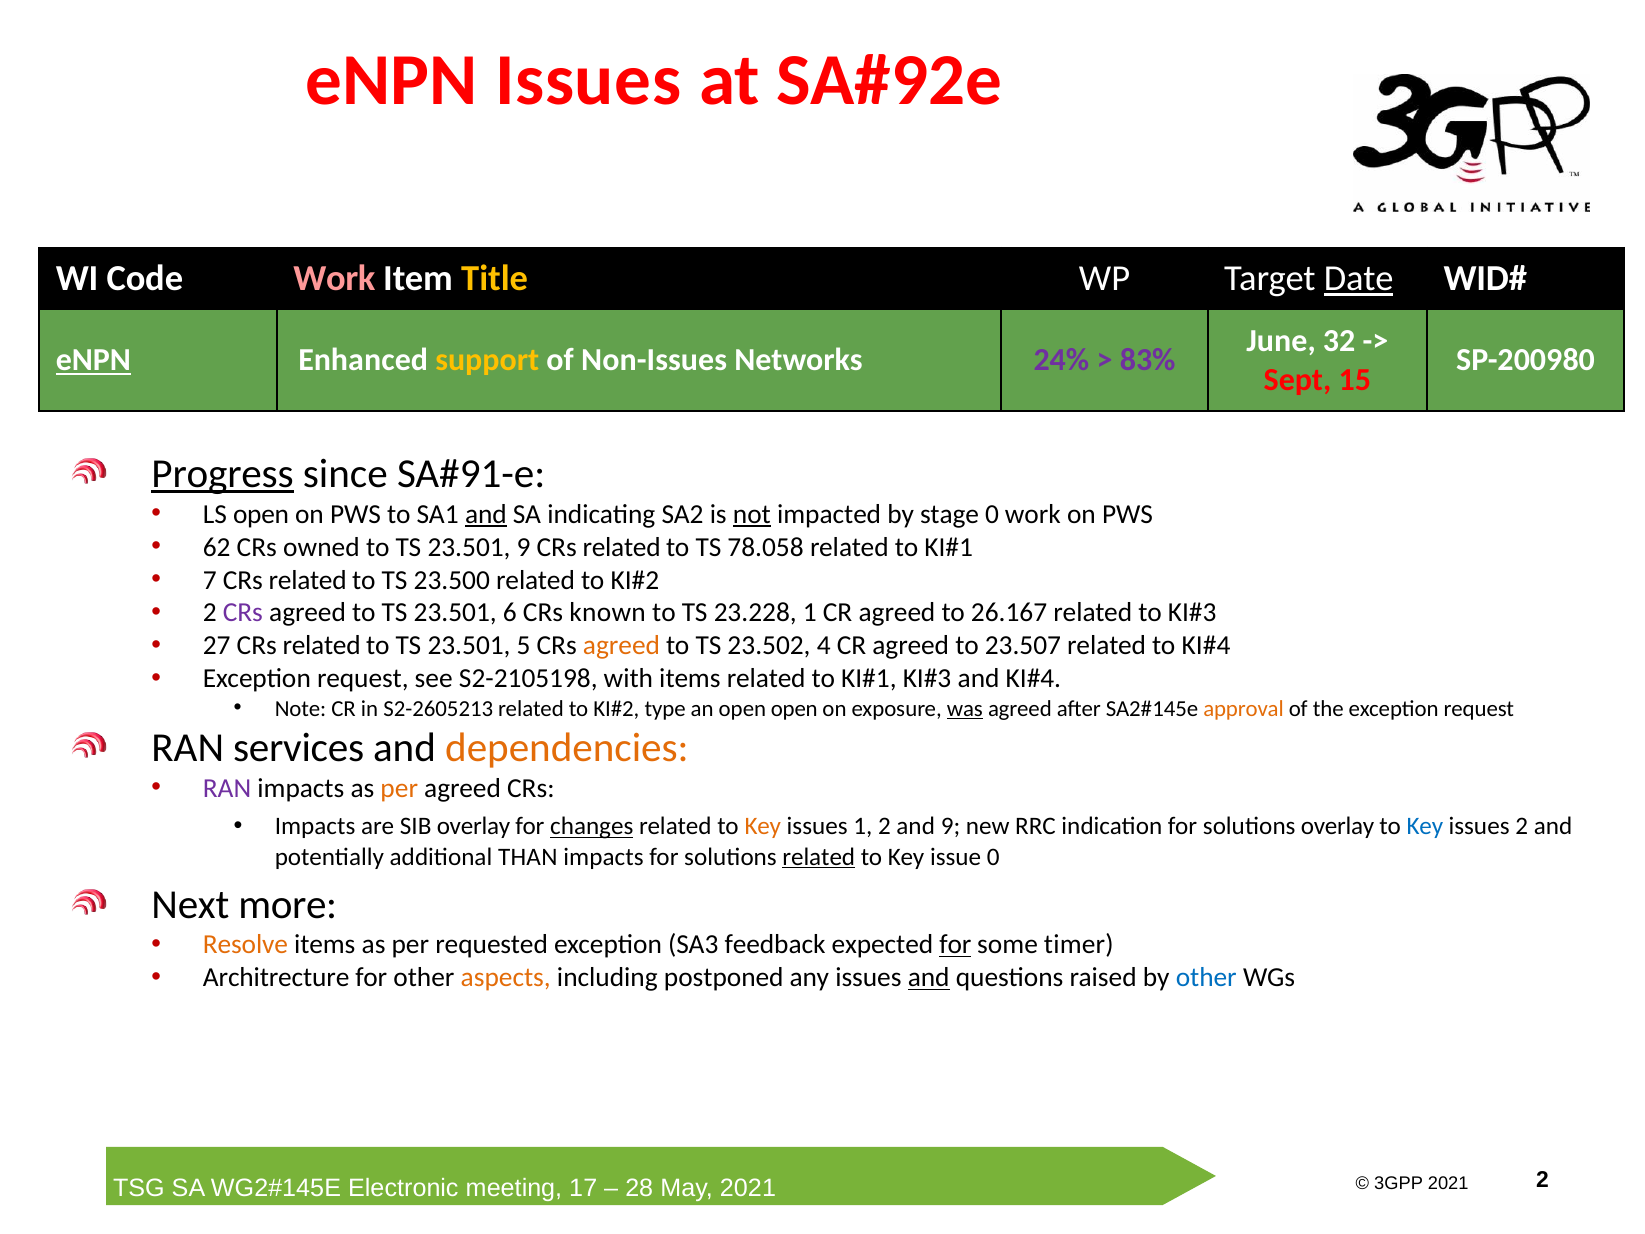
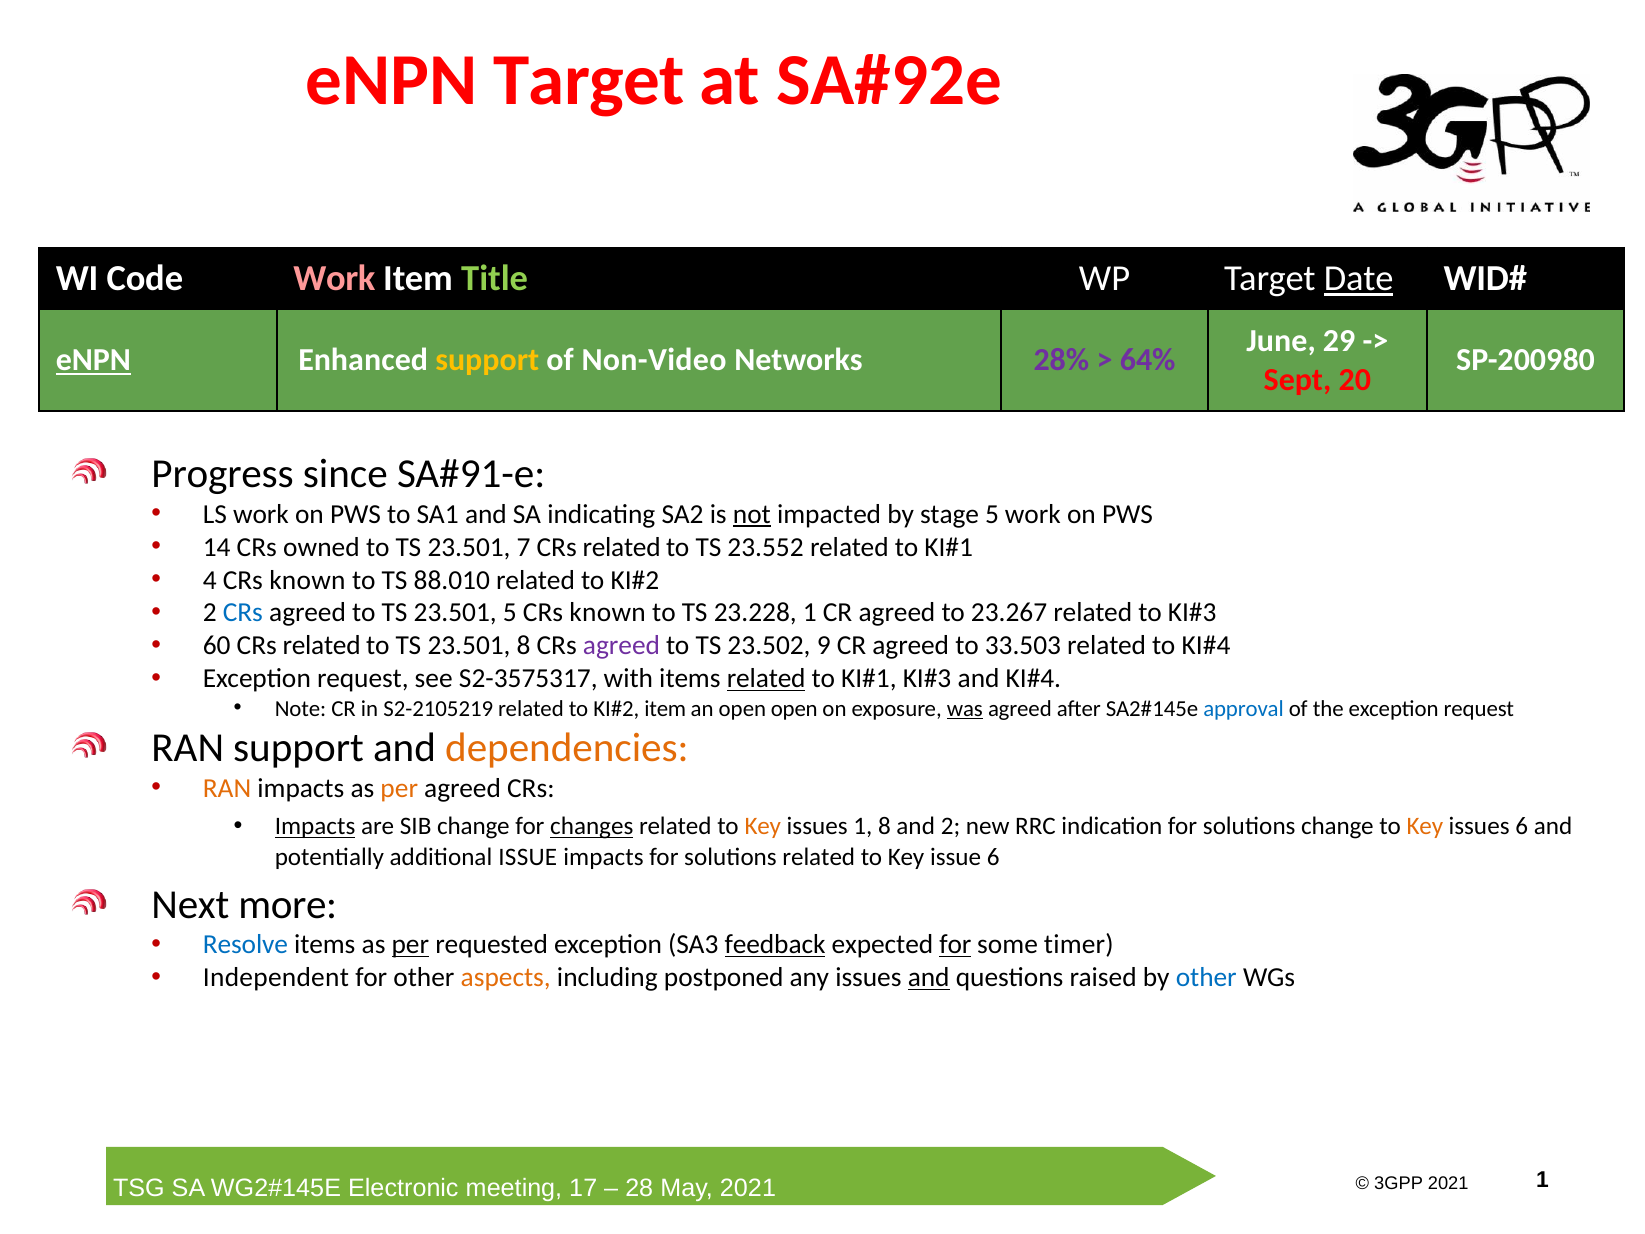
eNPN Issues: Issues -> Target (589, 80)
Title colour: yellow -> light green (495, 279)
32: 32 -> 29 (1339, 341)
Non-Issues: Non-Issues -> Non-Video (654, 360)
24%: 24% -> 28% (1061, 360)
83%: 83% -> 64% (1148, 360)
15: 15 -> 20 (1355, 380)
Progress underline: present -> none (223, 474)
LS open: open -> work (261, 514)
and underline: present -> none (486, 514)
stage 0: 0 -> 5 (992, 514)
62: 62 -> 14 (217, 547)
23.501 9: 9 -> 7 (524, 547)
78.058: 78.058 -> 23.552 (766, 547)
7: 7 -> 4 (210, 580)
related: related -> known (307, 580)
23.500: 23.500 -> 88.010 (452, 580)
CRs colour: purple -> blue (243, 613)
23.501 6: 6 -> 5 (510, 613)
26.167: 26.167 -> 23.267 (1009, 613)
27: 27 -> 60 (217, 646)
23.501 5: 5 -> 8 (524, 646)
agreed colour: orange -> purple (621, 646)
4: 4 -> 9 (824, 646)
23.507: 23.507 -> 33.503 (1023, 646)
S2-2105198: S2-2105198 -> S2-3575317 (528, 679)
related underline: none -> present (766, 679)
S2-2605213: S2-2605213 -> S2-2105219 (438, 708)
type: type -> item (665, 708)
approval colour: orange -> blue (1243, 708)
RAN services: services -> support (298, 748)
RAN colour: purple -> orange (227, 788)
Impacts underline: none -> present (315, 827)
SIB overlay: overlay -> change (473, 827)
1 2: 2 -> 8 (884, 827)
and 9: 9 -> 2 (951, 827)
solutions overlay: overlay -> change (1337, 827)
Key colour: blue -> orange (1425, 827)
issues 2: 2 -> 6 (1522, 827)
additional THAN: THAN -> ISSUE (528, 857)
related underline: present -> none (819, 857)
issue 0: 0 -> 6 (993, 857)
Resolve colour: orange -> blue (245, 945)
per underline: none -> present (410, 945)
feedback underline: none -> present (775, 945)
Architrecture: Architrecture -> Independent (276, 978)
2: 2 -> 1 (1542, 1180)
